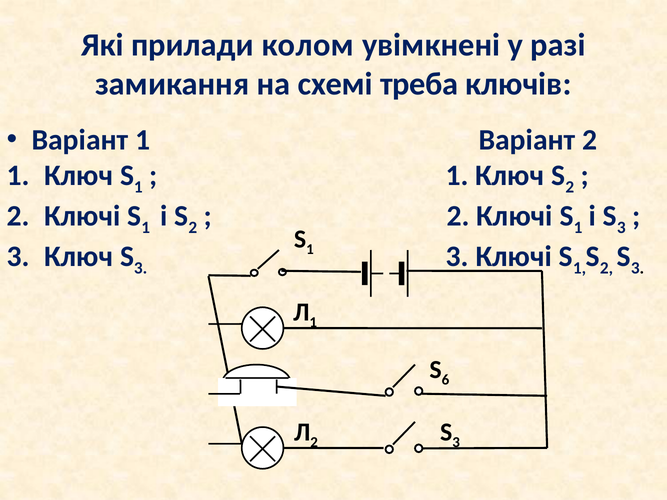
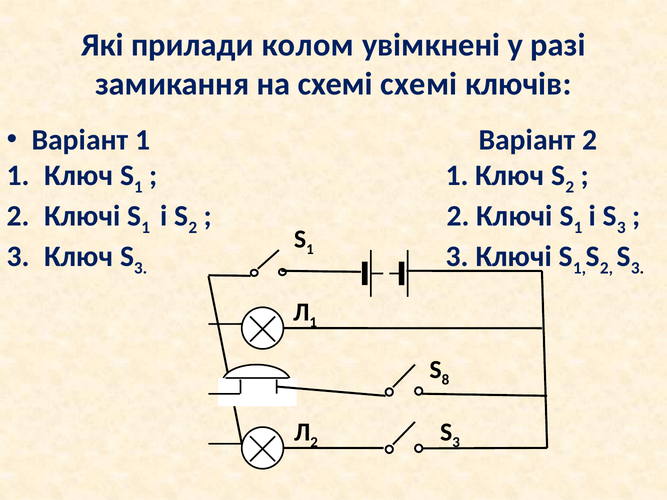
схемі треба: треба -> схемі (419, 84)
6: 6 -> 8 (445, 380)
